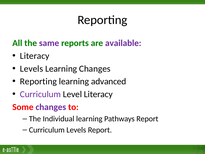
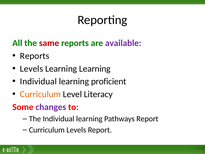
same colour: purple -> red (49, 43)
Literacy: Literacy -> Reports (35, 56)
Learning Changes: Changes -> Learning (95, 69)
Reporting: Reporting -> Individual (38, 81)
advanced: advanced -> proficient (109, 81)
Curriculum colour: purple -> orange (40, 94)
